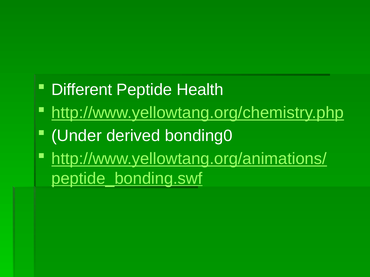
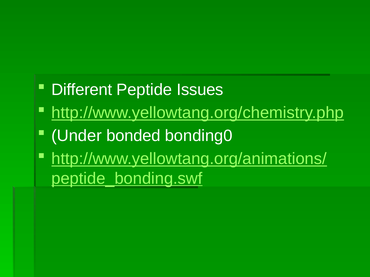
Health: Health -> Issues (200, 90)
derived: derived -> bonded (133, 136)
